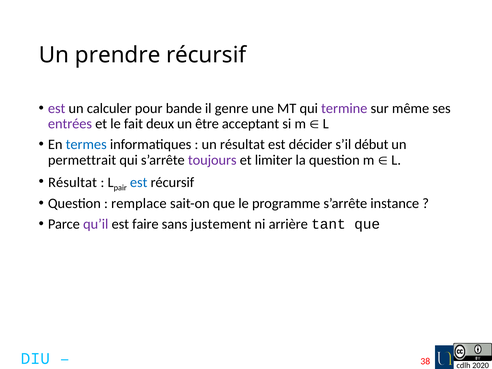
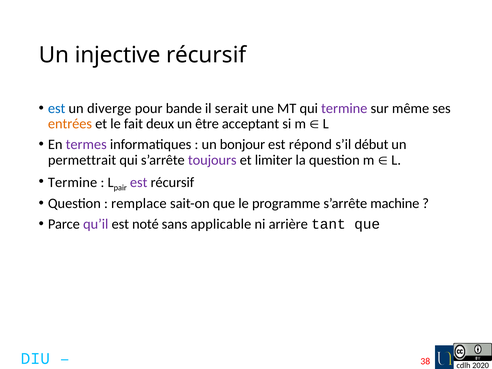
prendre: prendre -> injective (118, 55)
est colour: purple -> blue (57, 108)
calculer: calculer -> diverge (109, 108)
genre: genre -> serait (232, 108)
entrées colour: purple -> orange (70, 124)
termes colour: blue -> purple (86, 144)
un résultat: résultat -> bonjour (242, 144)
décider: décider -> répond (310, 144)
Résultat: Résultat -> Termine (73, 182)
est colour: blue -> purple (139, 182)
instance: instance -> machine (395, 203)
faire: faire -> noté (145, 224)
justement: justement -> applicable (221, 224)
